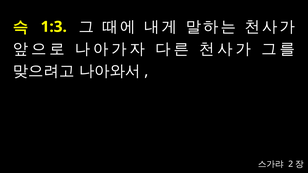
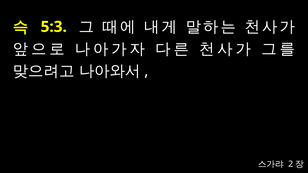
1:3: 1:3 -> 5:3 (54, 27)
